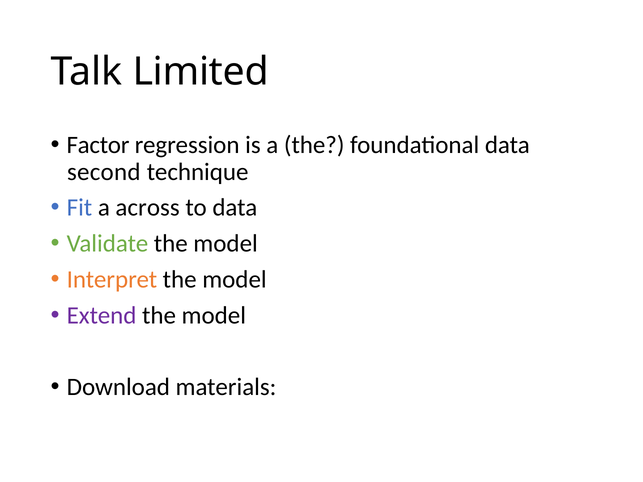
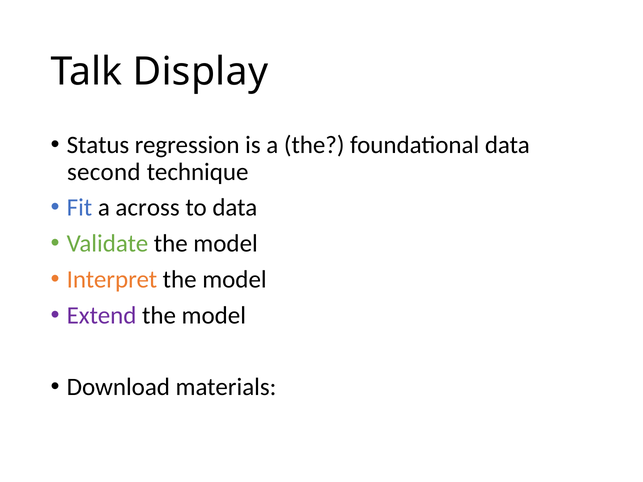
Limited: Limited -> Display (200, 72)
Factor: Factor -> Status (98, 145)
